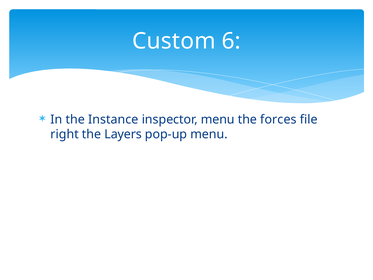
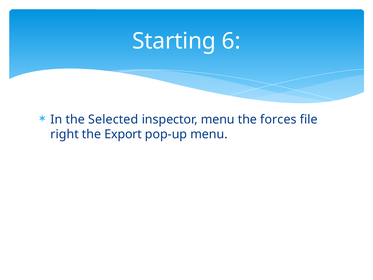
Custom: Custom -> Starting (174, 41)
Instance: Instance -> Selected (113, 119)
Layers: Layers -> Export (123, 134)
